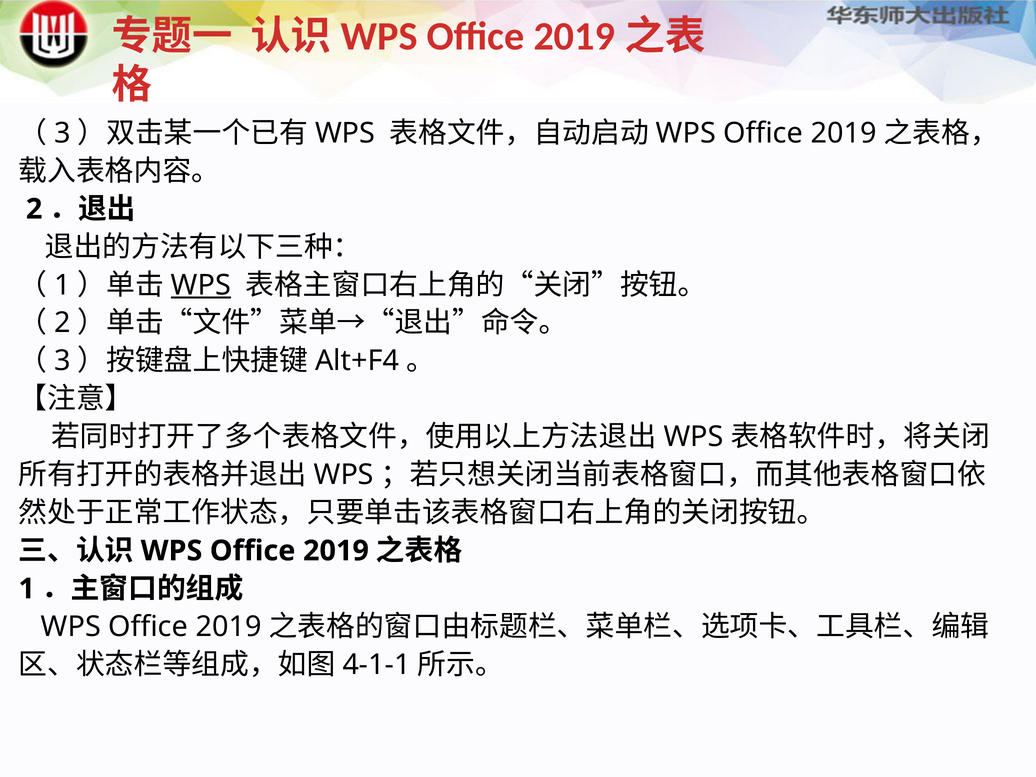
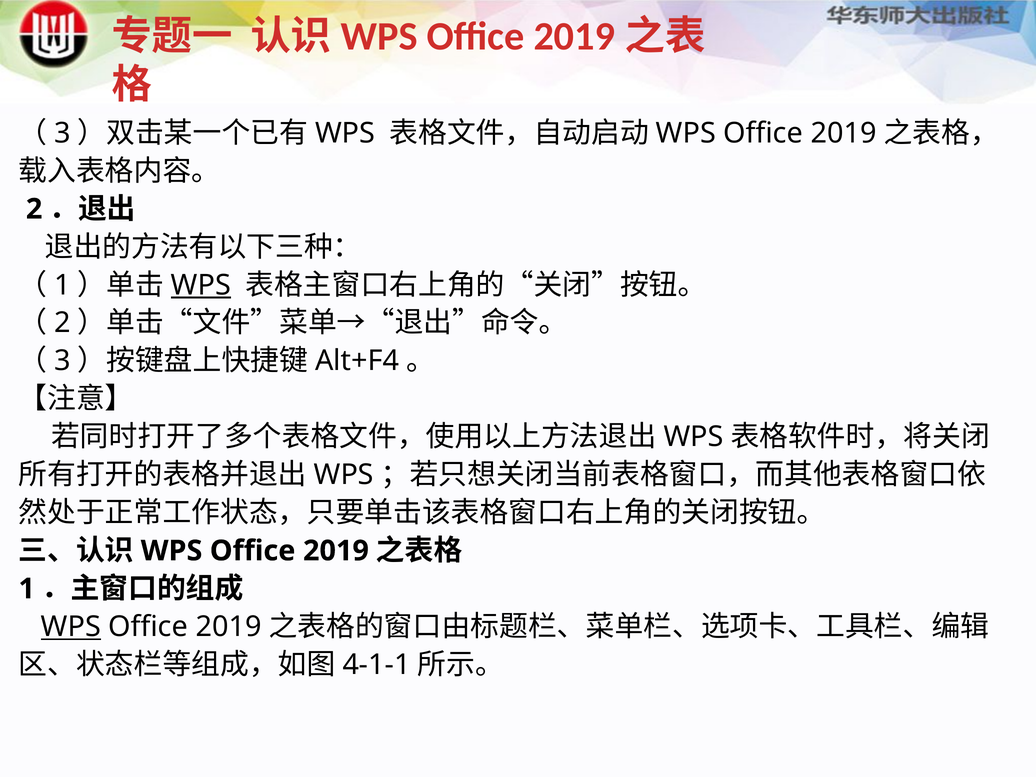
WPS underline: none -> present (71, 627)
